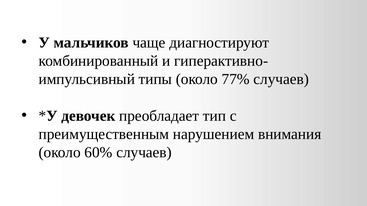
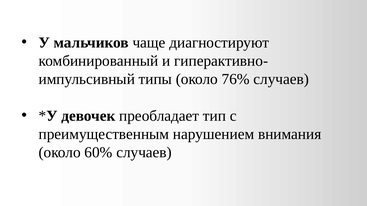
77%: 77% -> 76% (236, 79)
